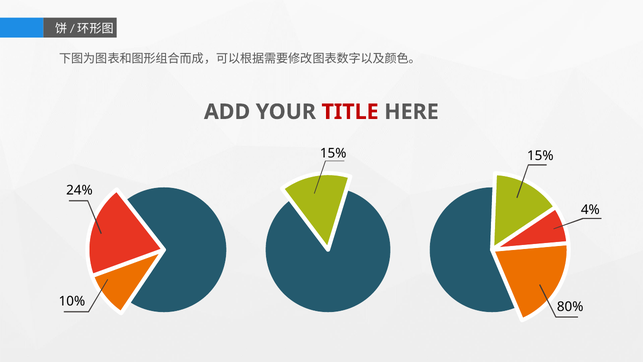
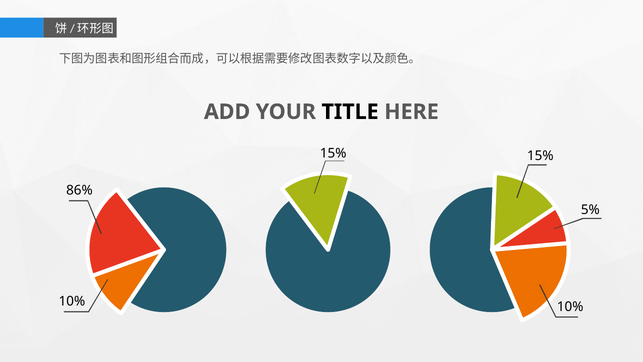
TITLE colour: red -> black (350, 112)
24%: 24% -> 86% (79, 190)
4%: 4% -> 5% (590, 210)
80%: 80% -> 10% (570, 307)
